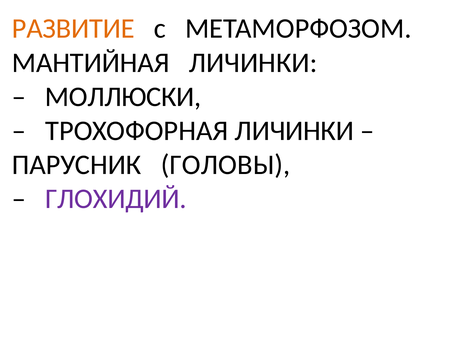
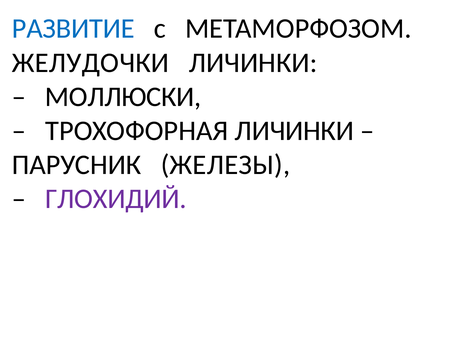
РАЗВИТИЕ colour: orange -> blue (73, 29)
МАНТИЙНАЯ: МАНТИЙНАЯ -> ЖЕЛУДОЧКИ (91, 63)
ГОЛОВЫ: ГОЛОВЫ -> ЖЕЛЕЗЫ (225, 165)
